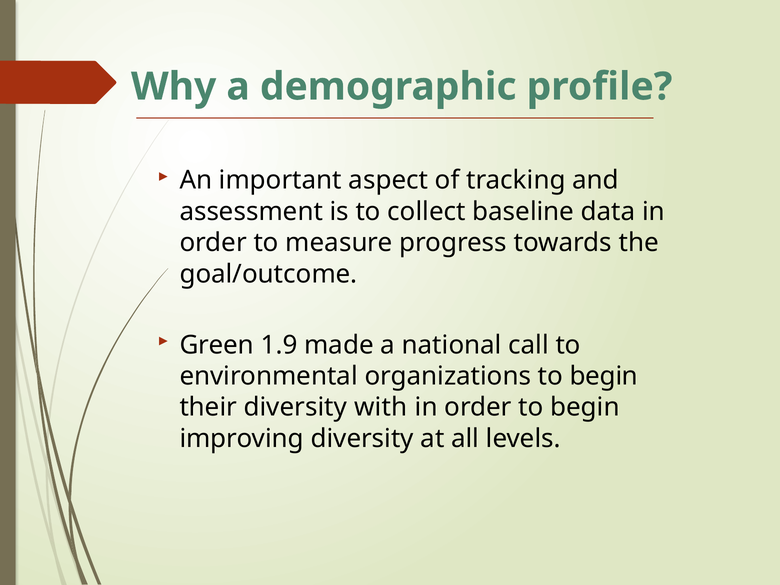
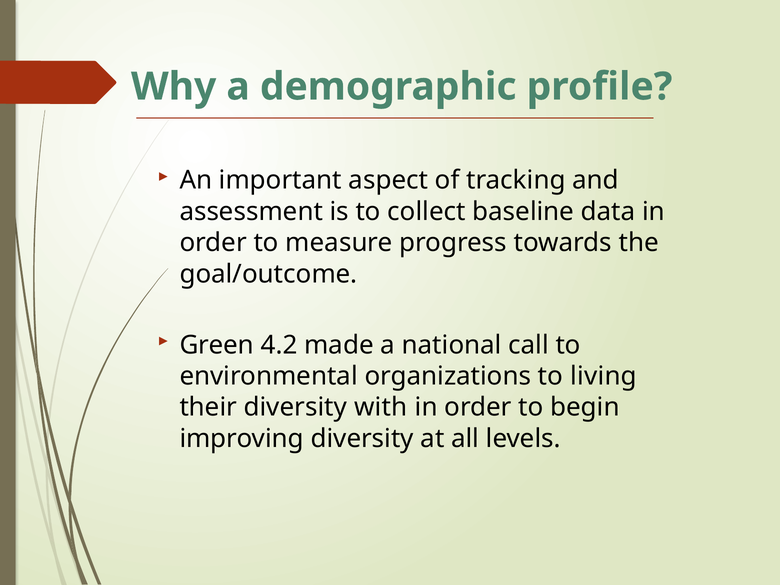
1.9: 1.9 -> 4.2 (279, 345)
organizations to begin: begin -> living (604, 376)
